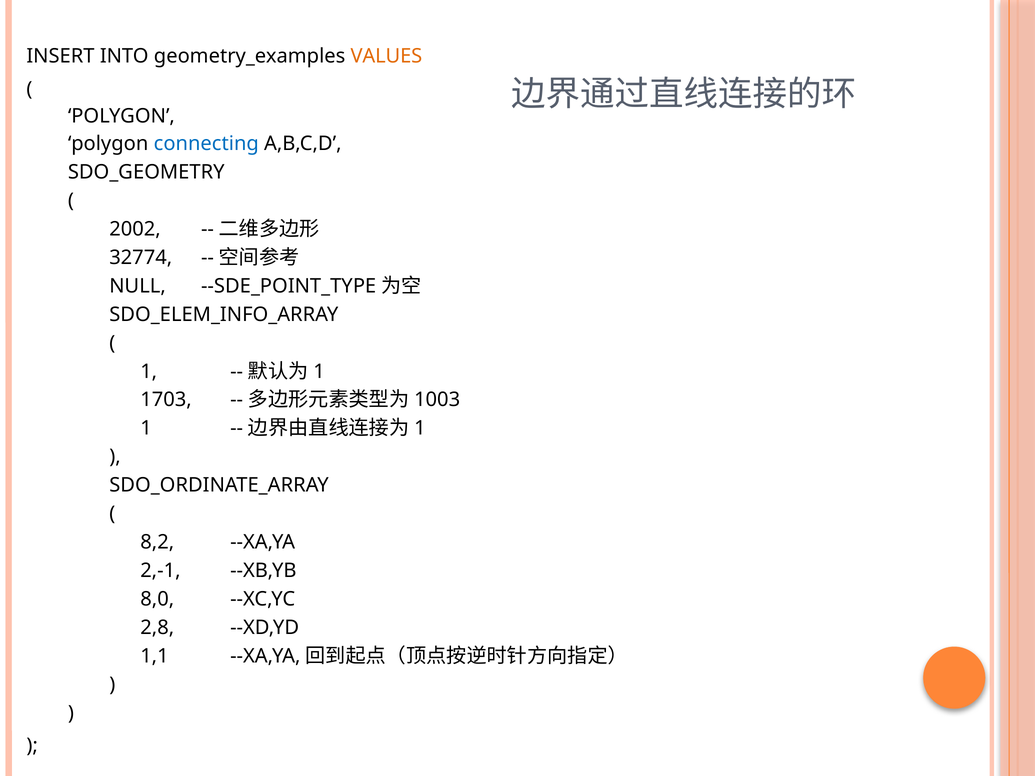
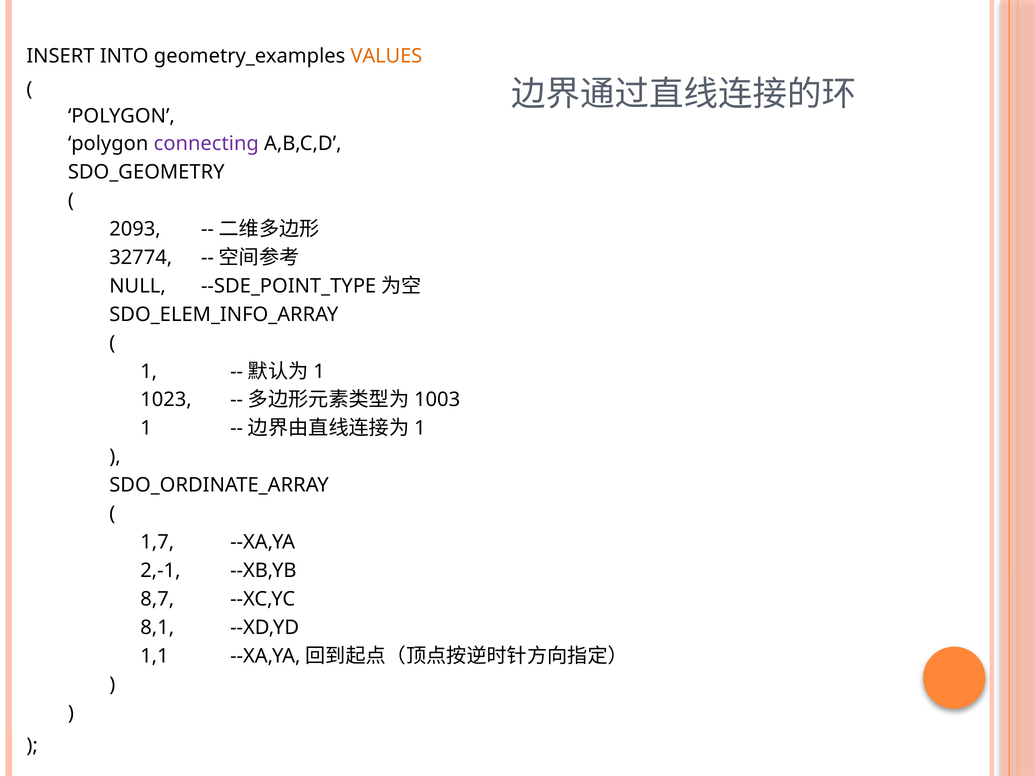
connecting colour: blue -> purple (206, 144)
2002: 2002 -> 2093 (135, 229)
1703: 1703 -> 1023 (166, 400)
8,2: 8,2 -> 1,7 (157, 542)
8,0: 8,0 -> 8,7 (157, 599)
2,8: 2,8 -> 8,1 (157, 628)
